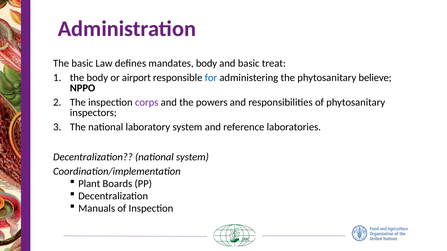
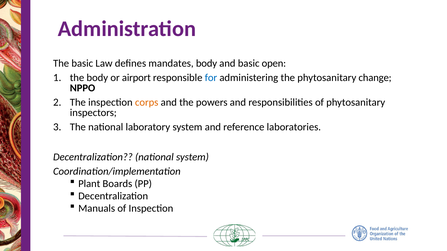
treat: treat -> open (274, 63)
believe: believe -> change (375, 78)
corps colour: purple -> orange (147, 103)
